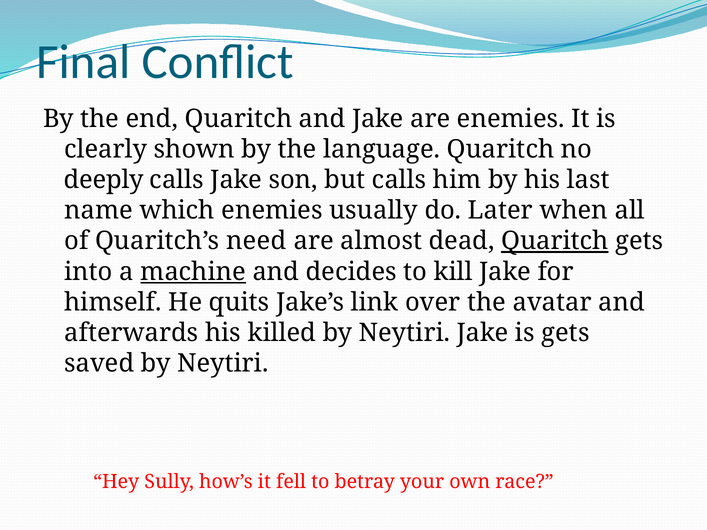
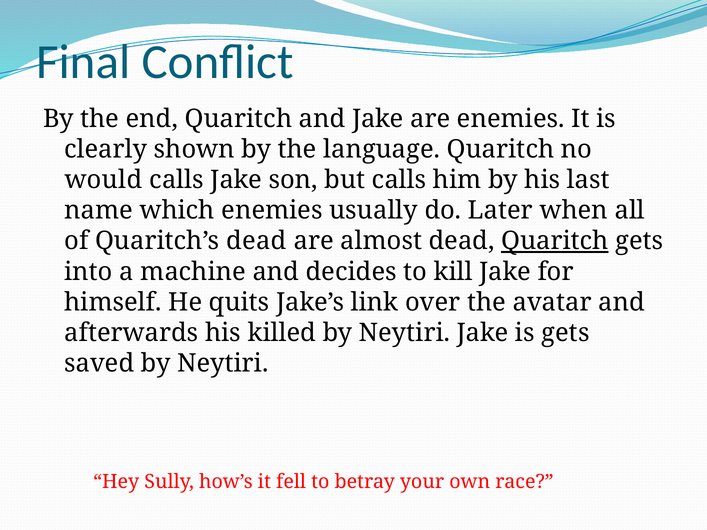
deeply: deeply -> would (103, 180)
Quaritch’s need: need -> dead (256, 241)
machine underline: present -> none (193, 272)
